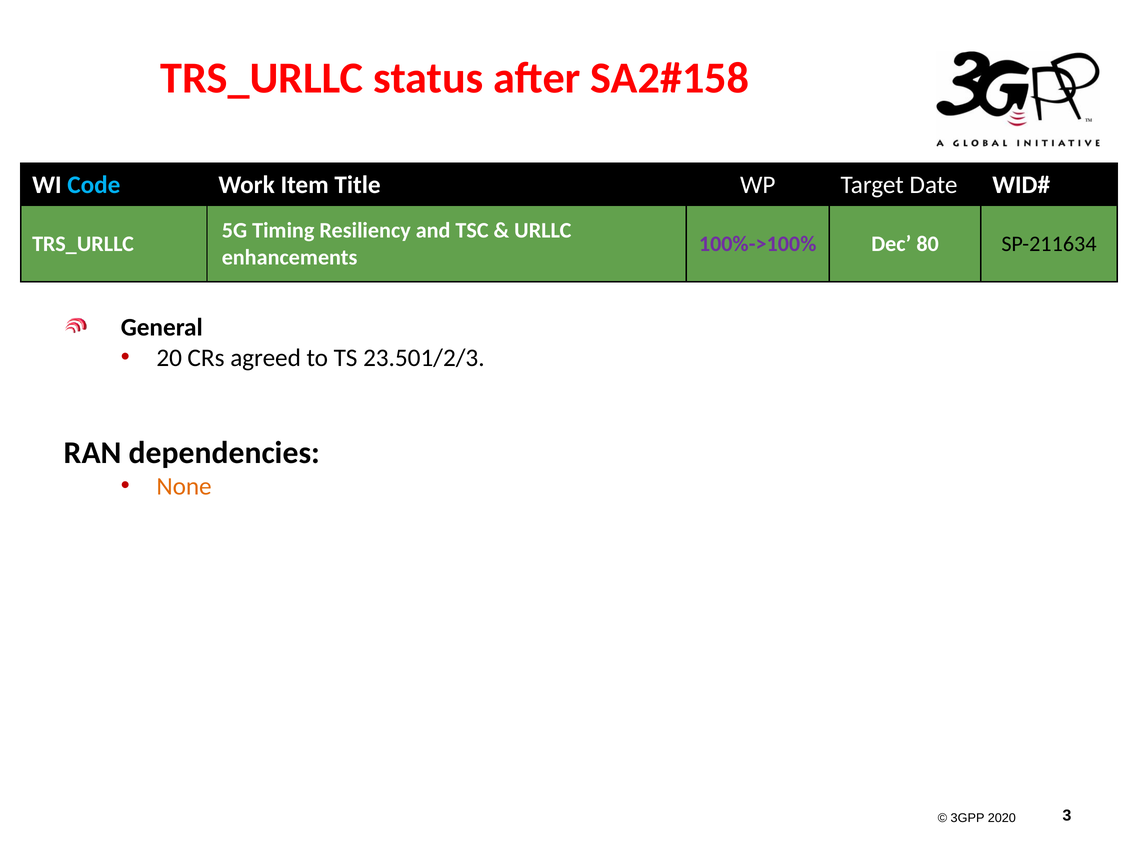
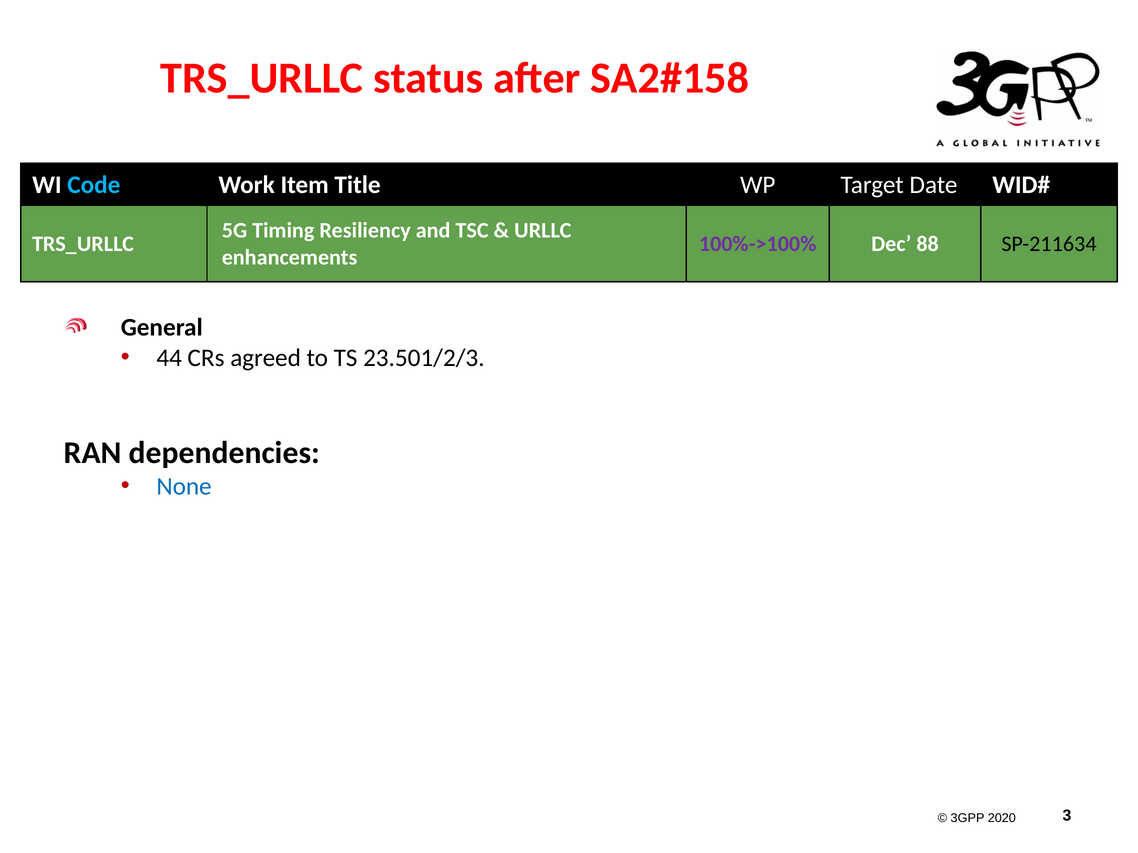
80: 80 -> 88 (928, 244)
20: 20 -> 44 (169, 358)
None colour: orange -> blue (184, 487)
